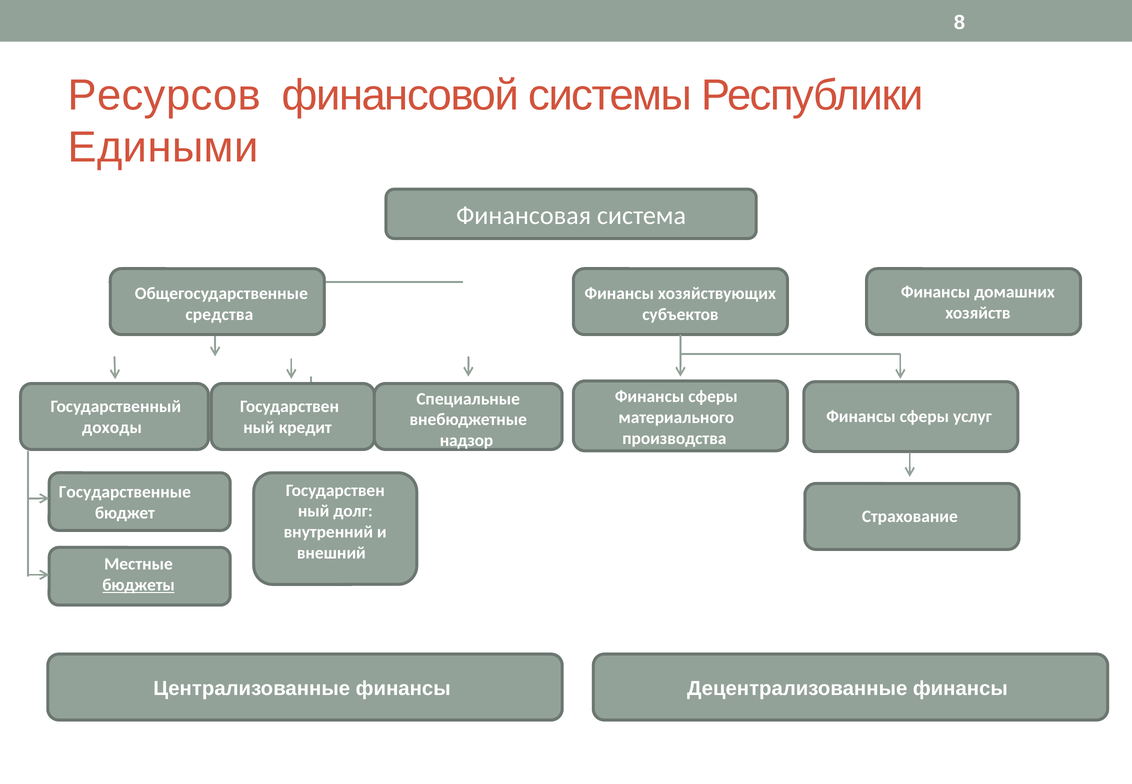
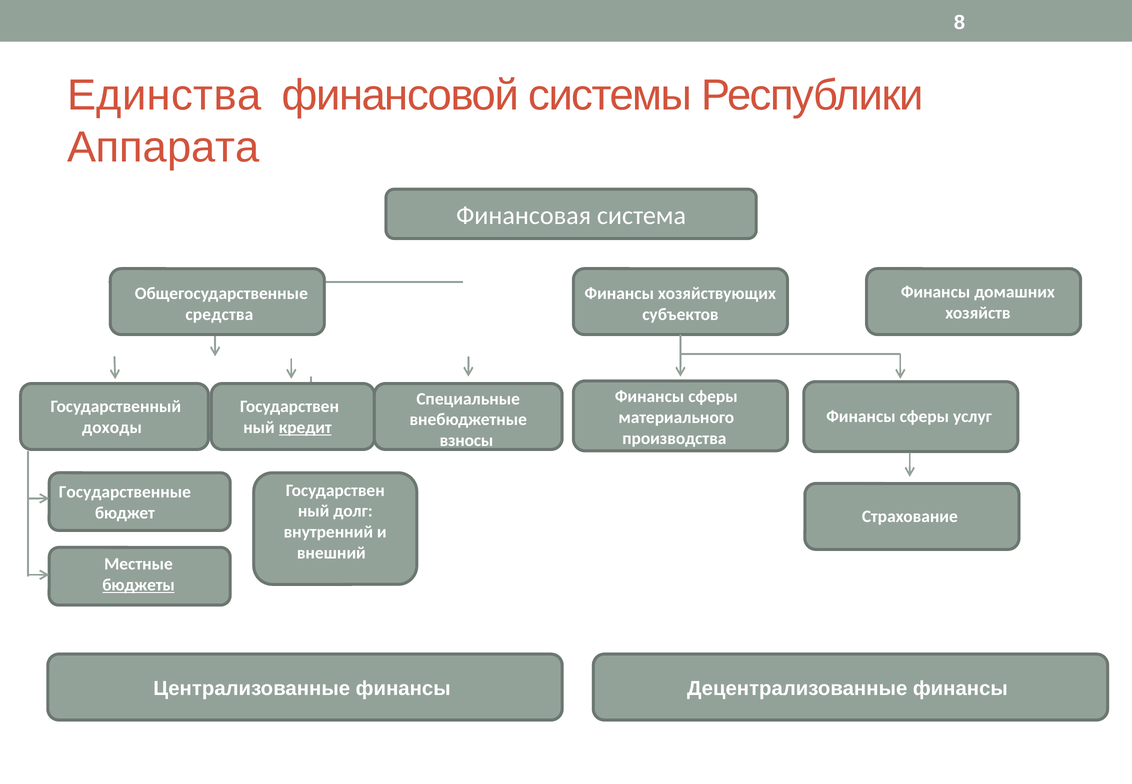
Ресурсов: Ресурсов -> Единства (164, 95)
Едиными: Едиными -> Аппарата (163, 148)
кредит underline: none -> present (305, 427)
надзор: надзор -> взносы (466, 440)
